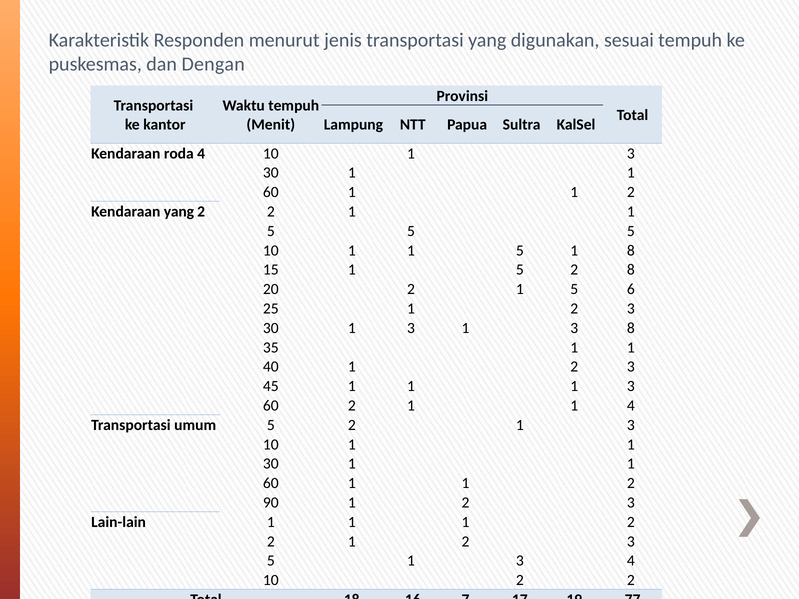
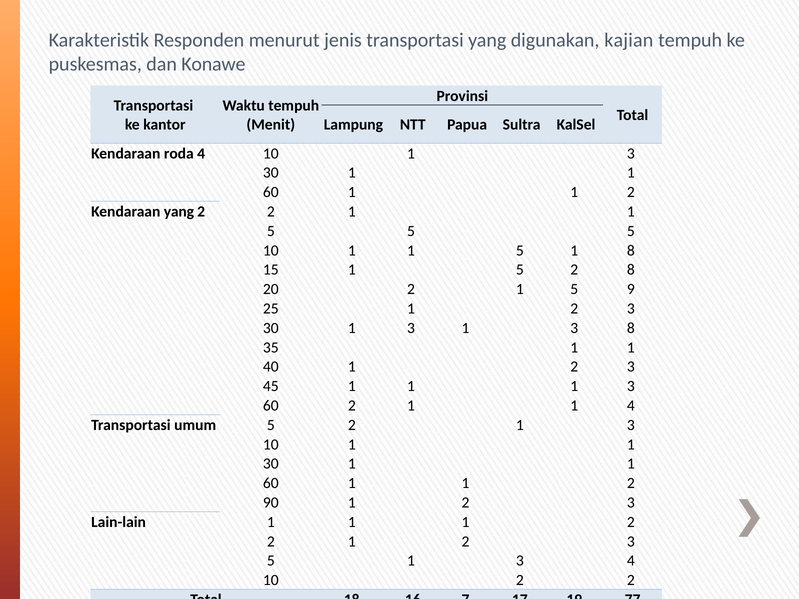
sesuai: sesuai -> kajian (629, 40)
Dengan: Dengan -> Konawe (213, 64)
6: 6 -> 9 (631, 289)
